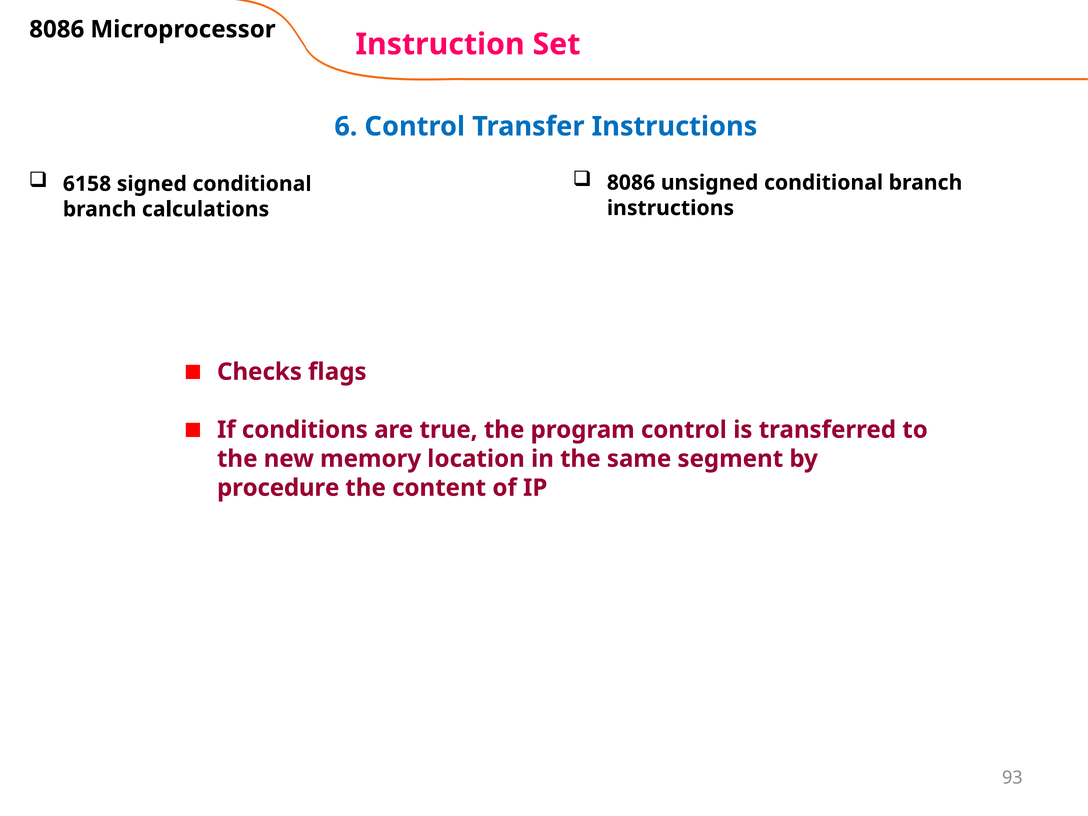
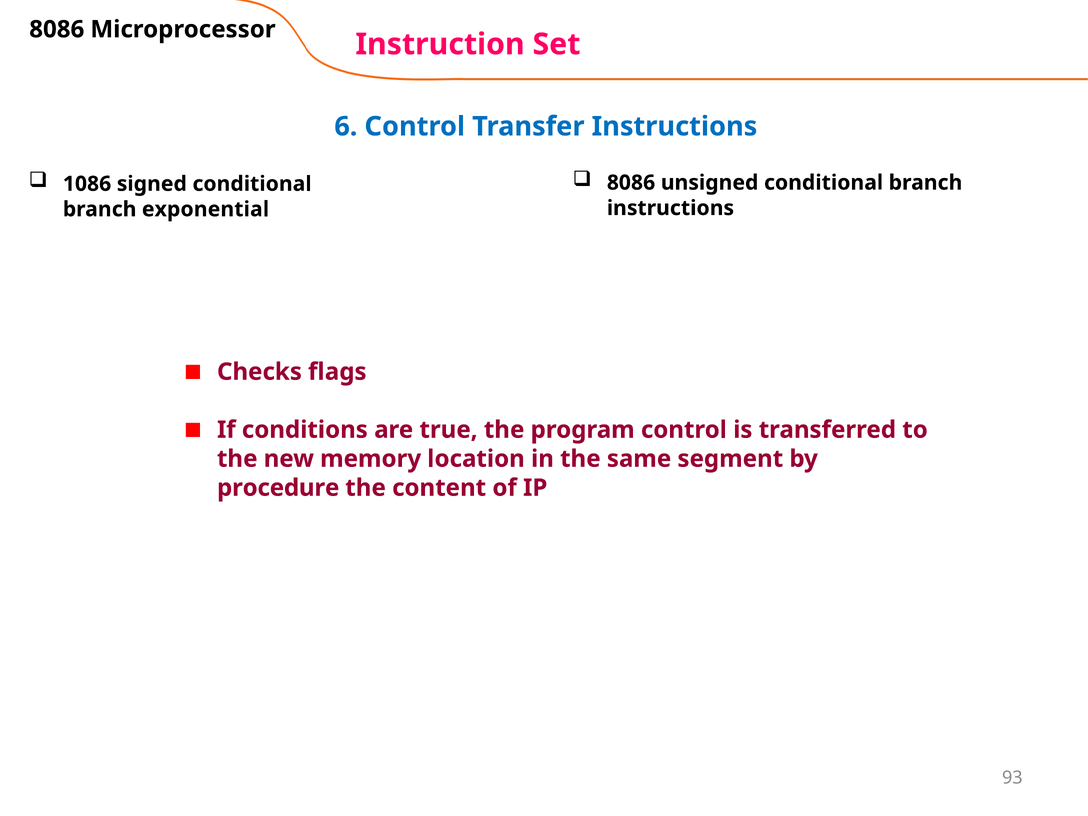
6158: 6158 -> 1086 (87, 184)
calculations: calculations -> exponential (206, 209)
